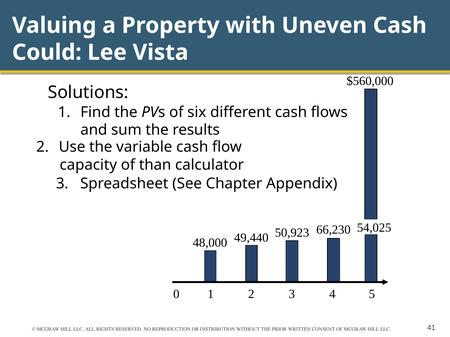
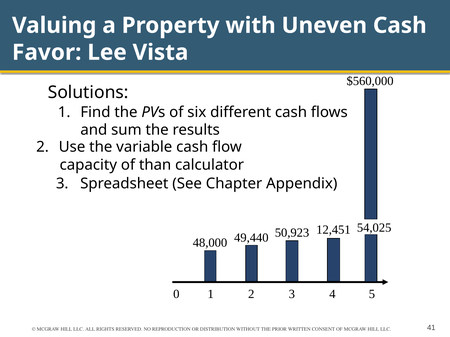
Could: Could -> Favor (47, 52)
66,230: 66,230 -> 12,451 (333, 230)
